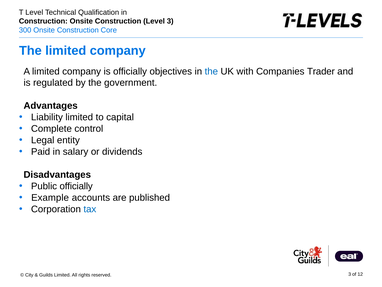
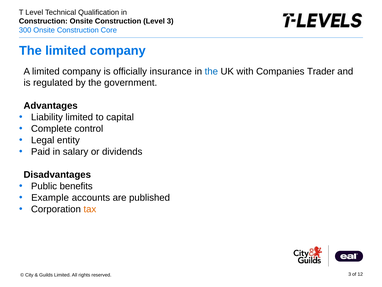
objectives: objectives -> insurance (171, 71)
Public officially: officially -> benefits (76, 186)
tax colour: blue -> orange (90, 209)
